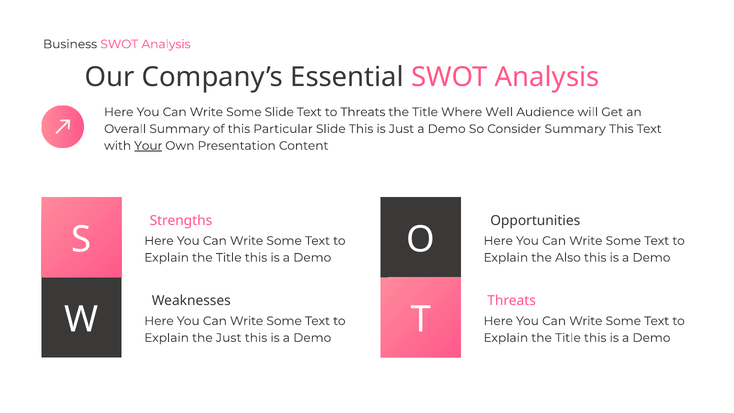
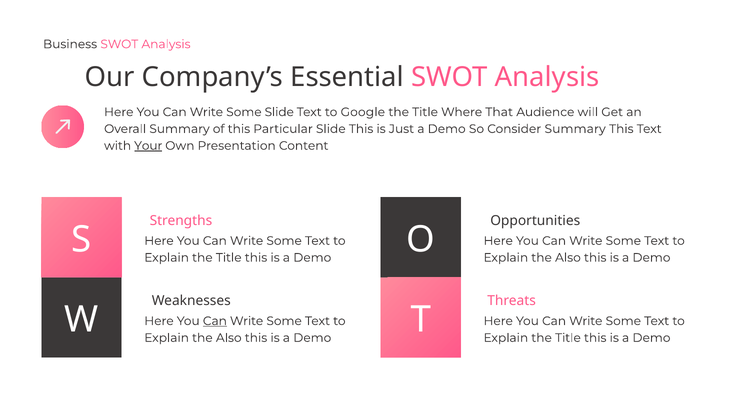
to Threats: Threats -> Google (363, 112)
Well: Well -> That (499, 112)
Can underline: none -> present (215, 321)
Just: Just -> Also (229, 338)
